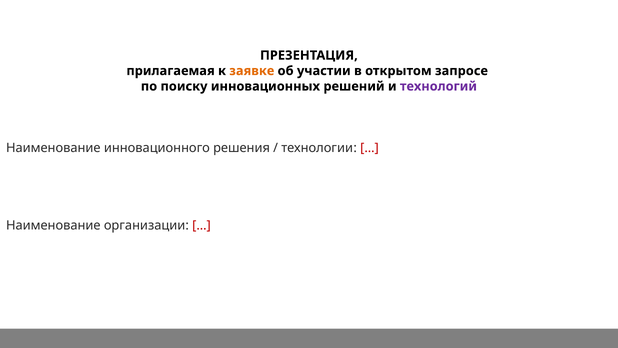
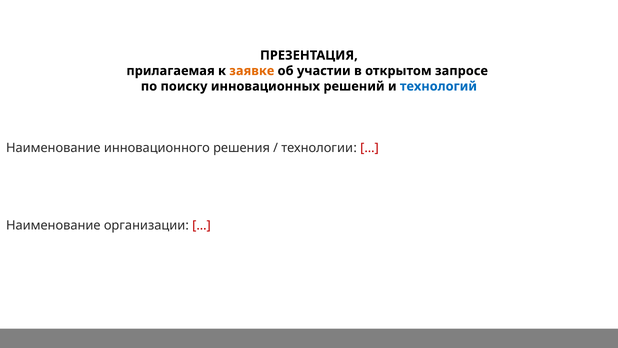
технологий colour: purple -> blue (438, 86)
